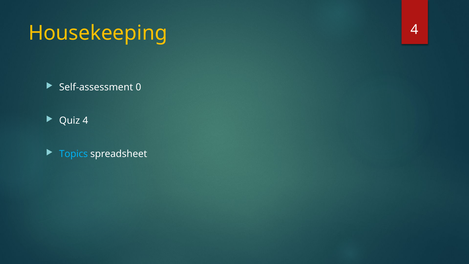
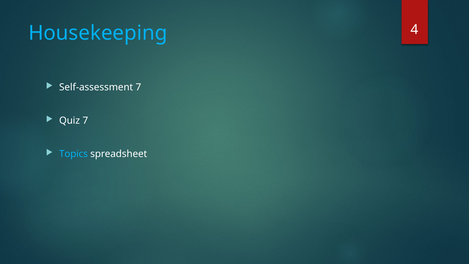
Housekeeping colour: yellow -> light blue (98, 33)
Self-assessment 0: 0 -> 7 (138, 87)
Quiz 4: 4 -> 7 (85, 121)
